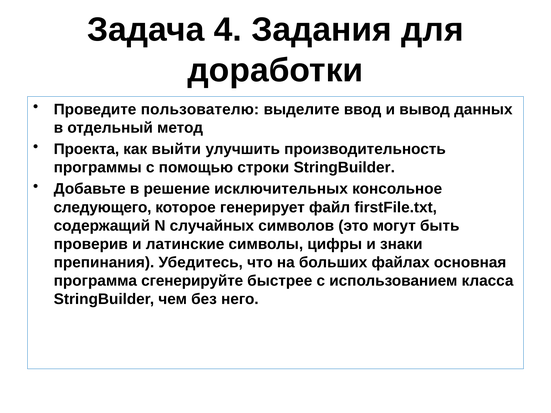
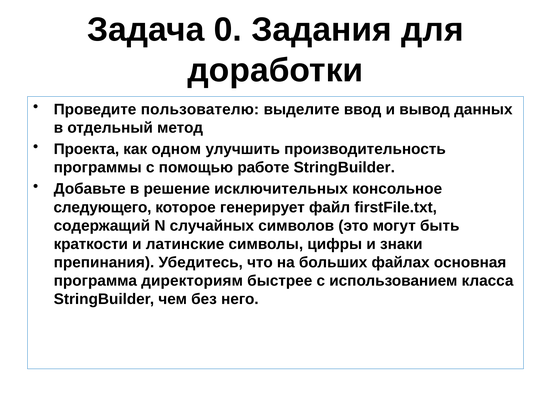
4: 4 -> 0 (228, 30)
выйти: выйти -> одном (176, 149)
строки: строки -> работе (263, 168)
проверив: проверив -> краткости (91, 244)
сгенерируйте: сгенерируйте -> директориям (192, 281)
